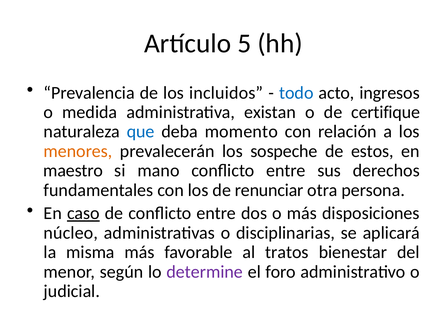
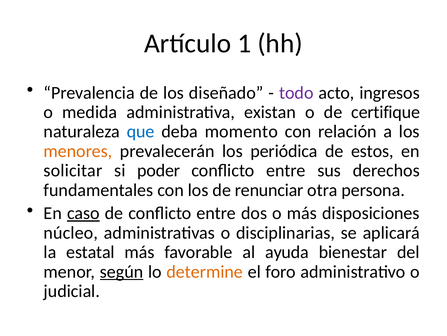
5: 5 -> 1 (244, 43)
incluidos: incluidos -> diseñado (226, 93)
todo colour: blue -> purple (296, 93)
sospeche: sospeche -> periódica (284, 151)
maestro: maestro -> solicitar (73, 170)
mano: mano -> poder (159, 170)
misma: misma -> estatal (91, 252)
tratos: tratos -> ayuda (287, 252)
según underline: none -> present (122, 271)
determine colour: purple -> orange (205, 271)
